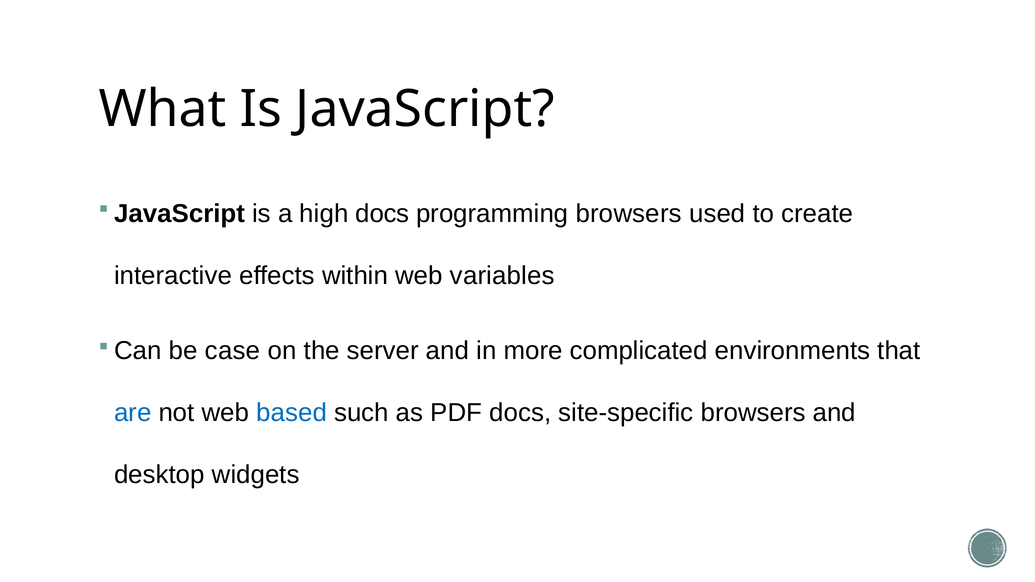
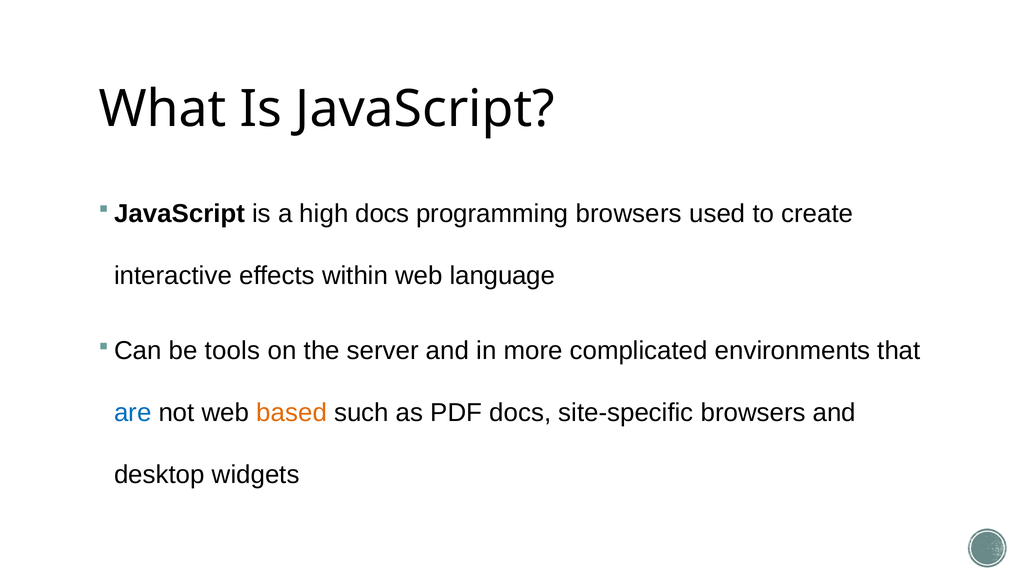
variables: variables -> language (502, 276)
case: case -> tools (233, 351)
based colour: blue -> orange (292, 413)
